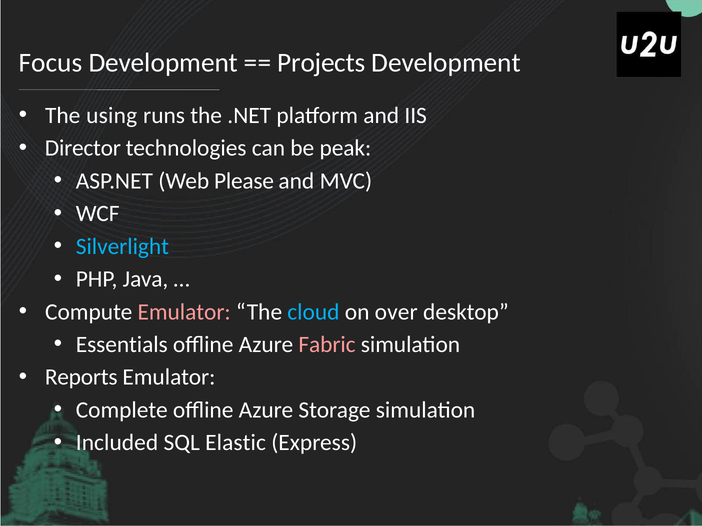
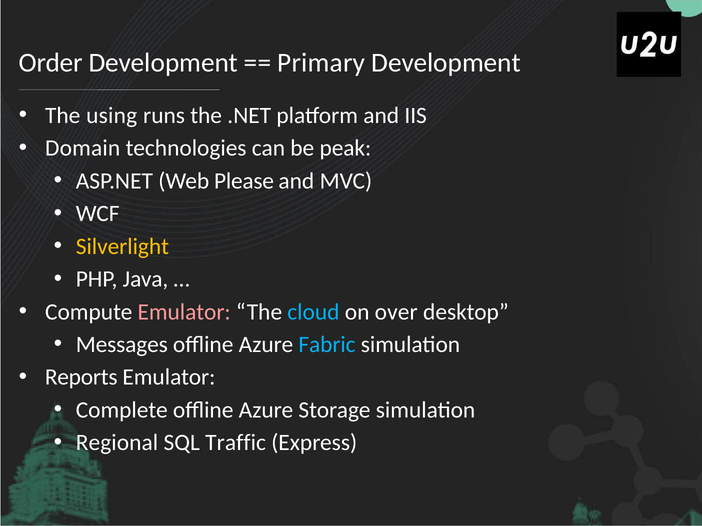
Focus: Focus -> Order (51, 63)
Projects: Projects -> Primary (321, 63)
Director: Director -> Domain (83, 148)
Silverlight colour: light blue -> yellow (122, 247)
Essentials: Essentials -> Messages (122, 345)
Fabric colour: pink -> light blue (327, 345)
Included: Included -> Regional (117, 443)
Elastic: Elastic -> Traffic (236, 443)
